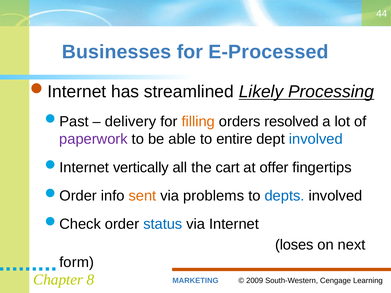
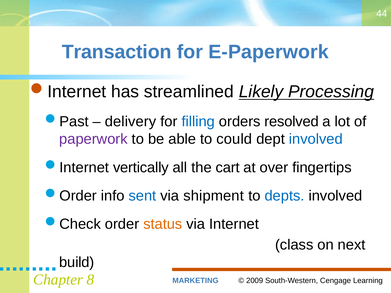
Businesses: Businesses -> Transaction (117, 52)
E-Processed: E-Processed -> E-Paperwork (269, 52)
filling colour: orange -> blue (198, 122)
entire: entire -> could (234, 139)
offer: offer -> over (274, 168)
sent colour: orange -> blue (142, 196)
problems: problems -> shipment (214, 196)
status colour: blue -> orange (163, 224)
loses: loses -> class (294, 245)
form: form -> build (77, 262)
